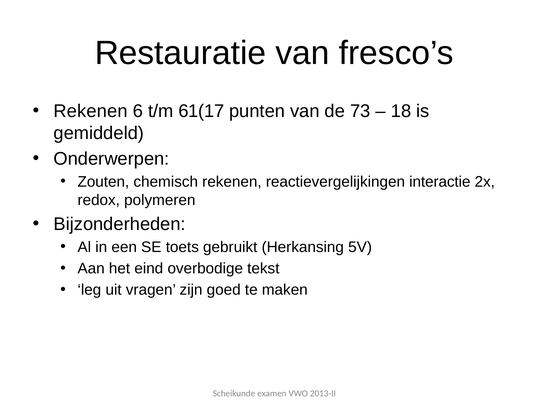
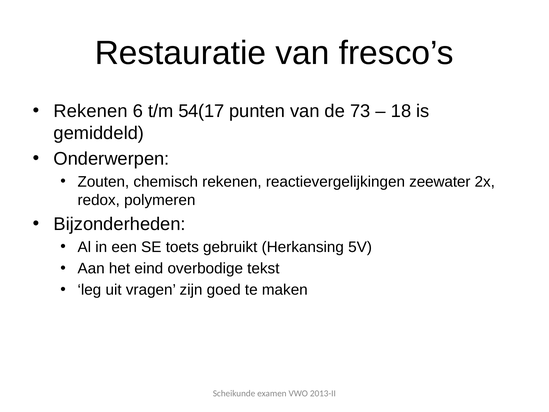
61(17: 61(17 -> 54(17 (201, 111)
interactie: interactie -> zeewater (440, 182)
